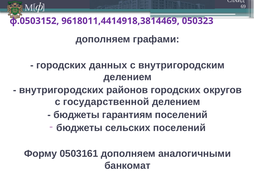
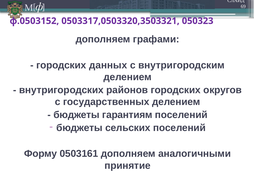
9618011,4414918,3814469: 9618011,4414918,3814469 -> 0503317,0503320,3503321 (120, 21)
государственной: государственной -> государственных (106, 102)
банкомат: банкомат -> принятие (128, 165)
